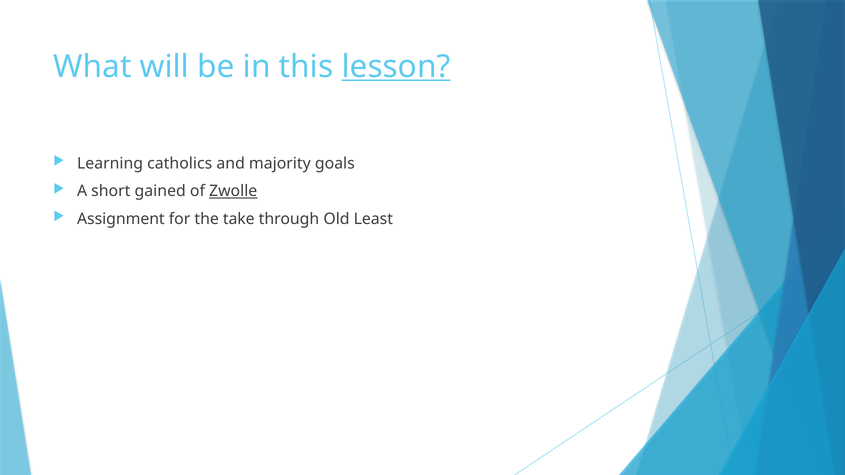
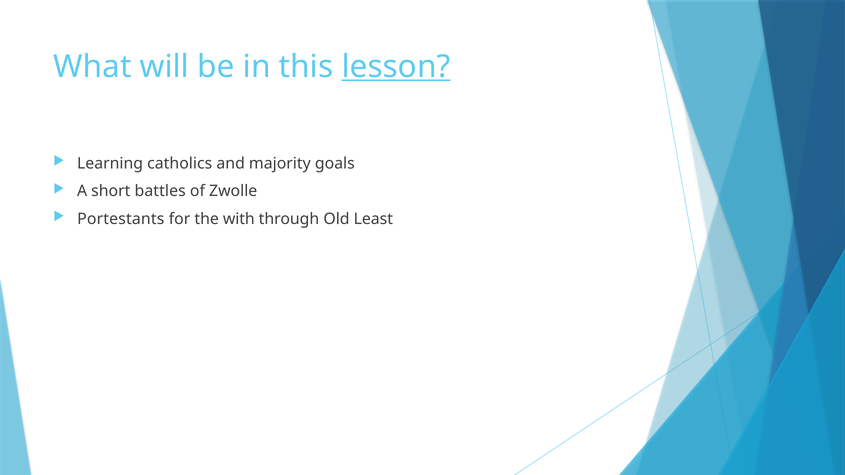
gained: gained -> battles (160, 191)
Zwolle underline: present -> none (233, 191)
Assignment: Assignment -> Portestants (121, 219)
take: take -> with (239, 219)
